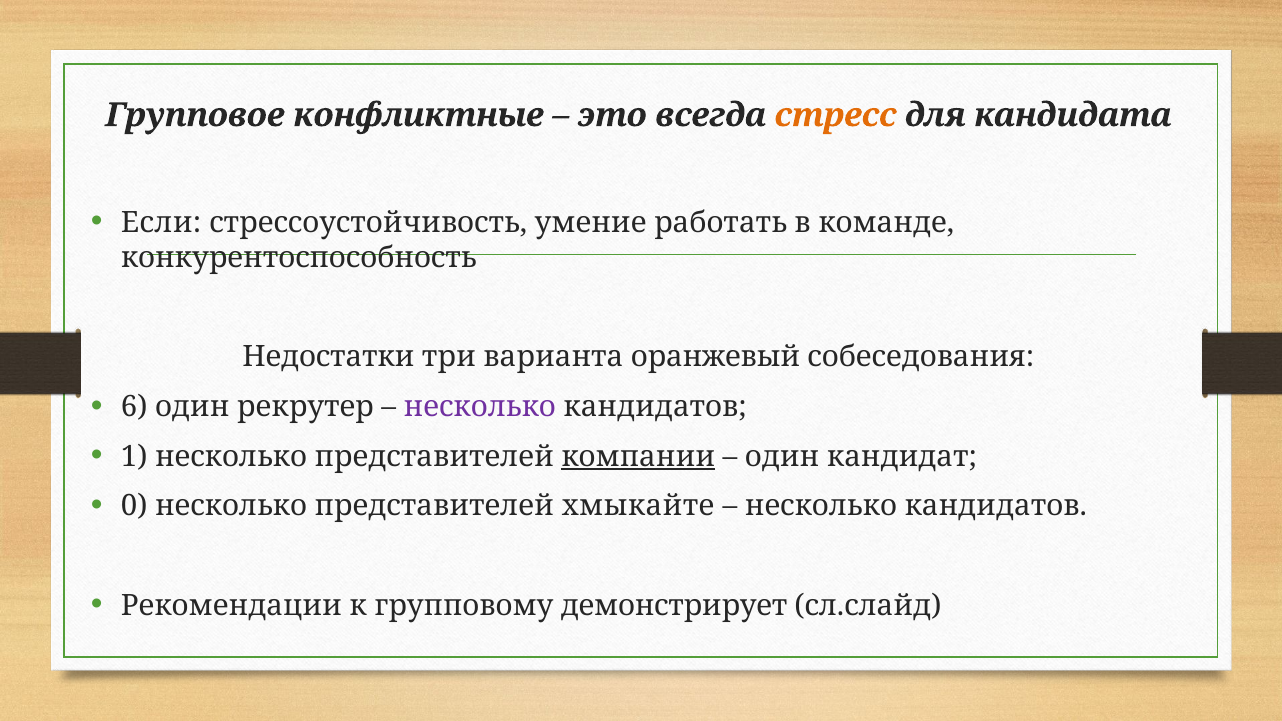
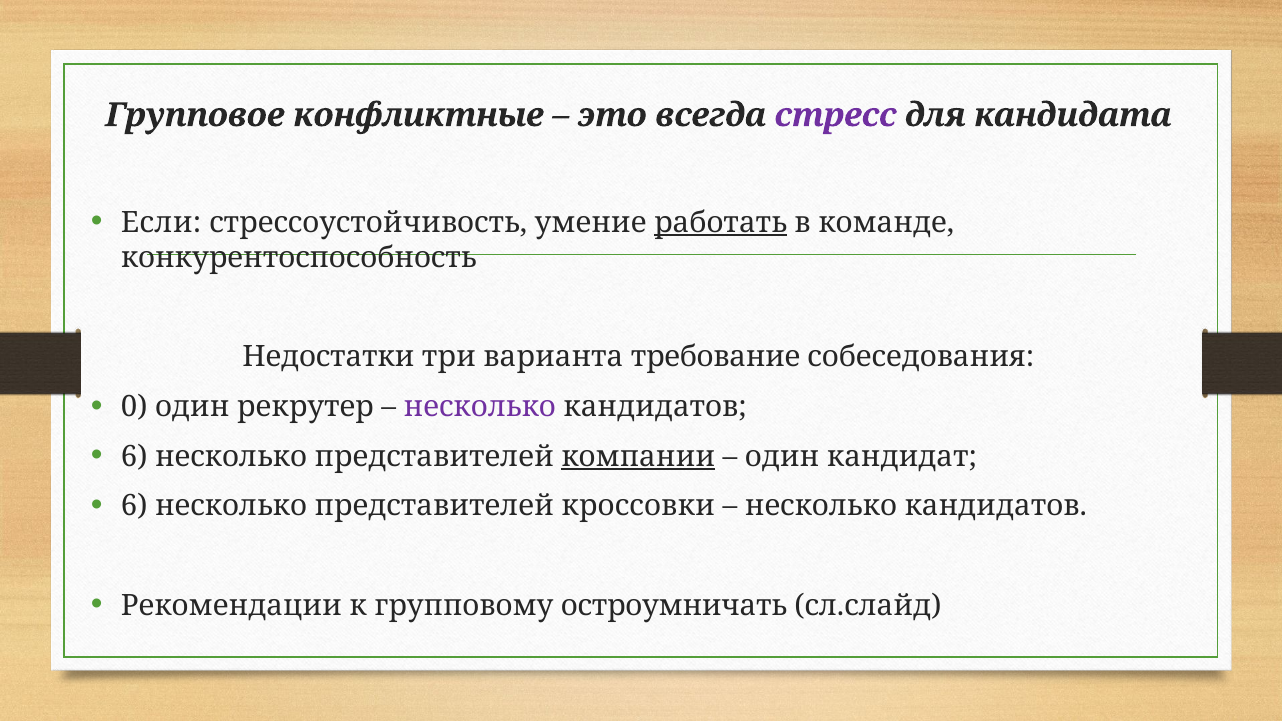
стресс colour: orange -> purple (836, 115)
работать underline: none -> present (721, 223)
оранжевый: оранжевый -> требование (716, 357)
6: 6 -> 0 (134, 407)
1: 1 -> 6 (134, 456)
0: 0 -> 6 (134, 506)
хмыкайте: хмыкайте -> кроссовки (638, 506)
демонстрирует: демонстрирует -> остроумничать (674, 605)
